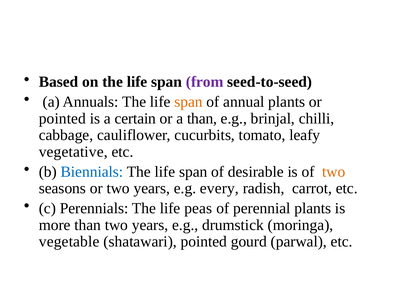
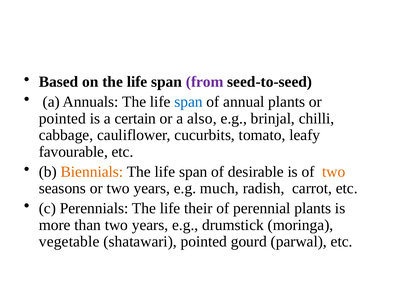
span colour: orange -> blue (189, 102)
a than: than -> also (202, 119)
vegetative: vegetative -> favourable (73, 152)
Biennials colour: blue -> orange (92, 172)
every: every -> much (219, 189)
peas: peas -> their (198, 209)
